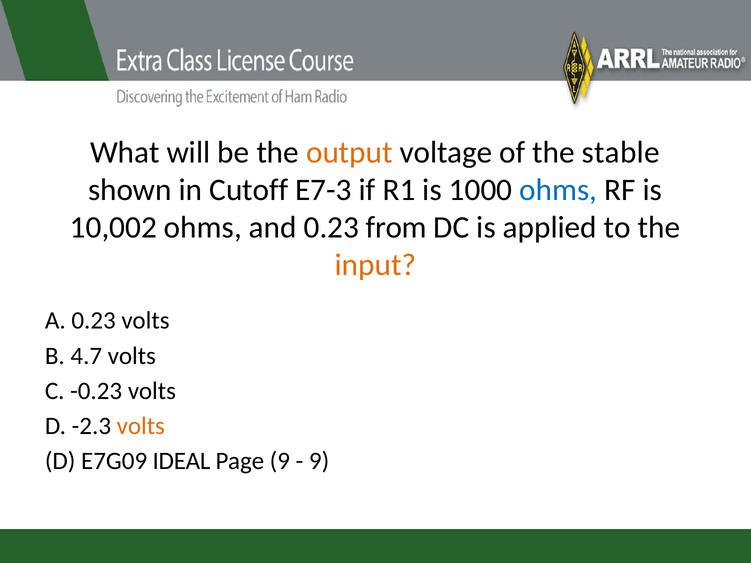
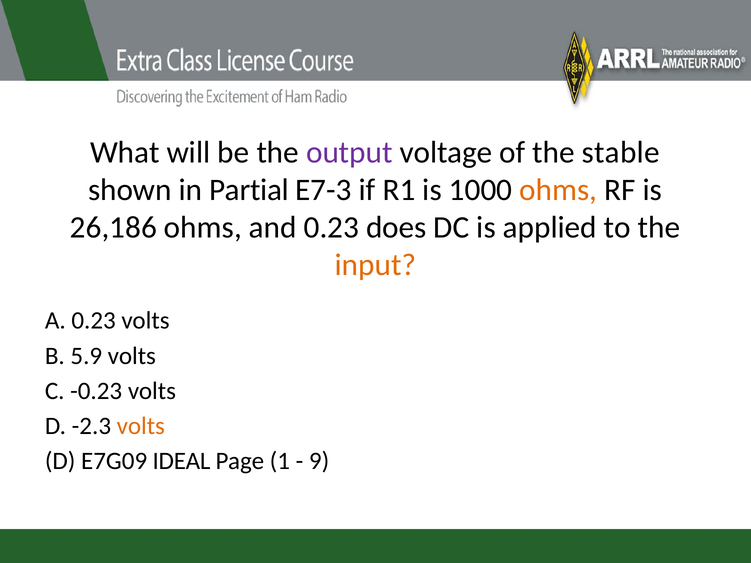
output colour: orange -> purple (349, 152)
Cutoff: Cutoff -> Partial (249, 190)
ohms colour: blue -> orange (558, 190)
10,002: 10,002 -> 26,186 (113, 227)
from: from -> does (396, 227)
4.7: 4.7 -> 5.9 (86, 356)
Page 9: 9 -> 1 (280, 461)
